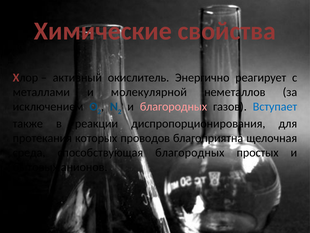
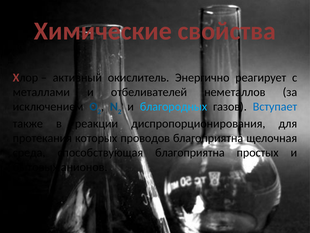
молекулярной: молекулярной -> отбеливателей (149, 92)
благородных colour: pink -> light blue (173, 106)
способствующая благородных: благородных -> благоприятна (190, 152)
